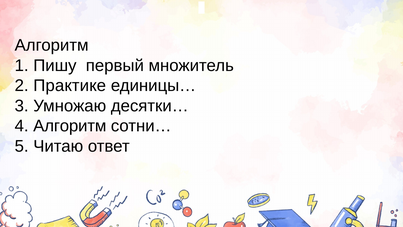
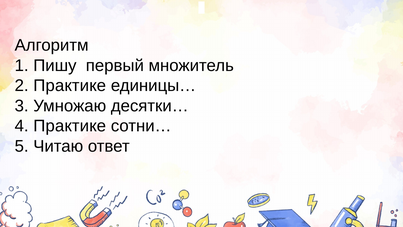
4 Алгоритм: Алгоритм -> Практике (70, 126)
